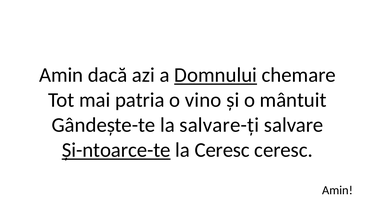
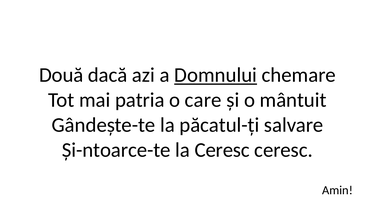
Amin: Amin -> Două (61, 75)
vino: vino -> care (203, 100)
salvare-ți: salvare-ți -> păcatul-ți (219, 125)
Și-ntoarce-te underline: present -> none (116, 150)
